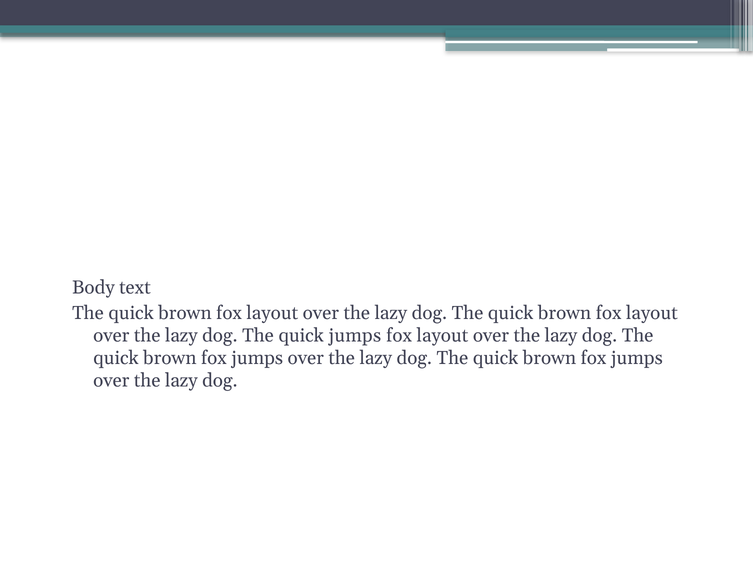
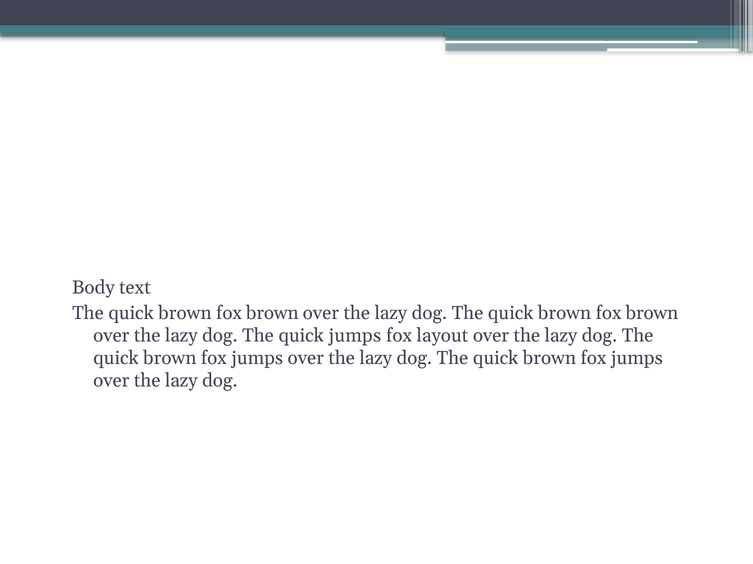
layout: layout -> brown (272, 313)
layout: layout -> brown (652, 313)
